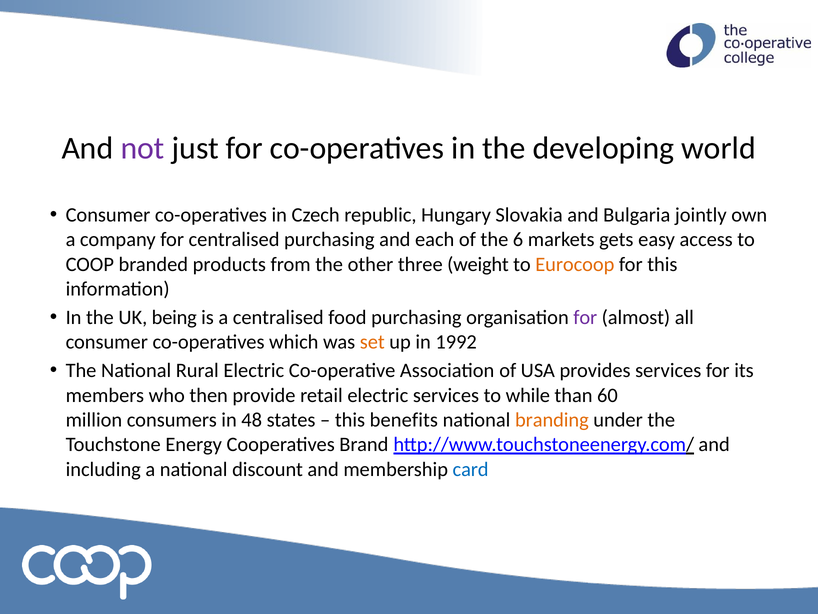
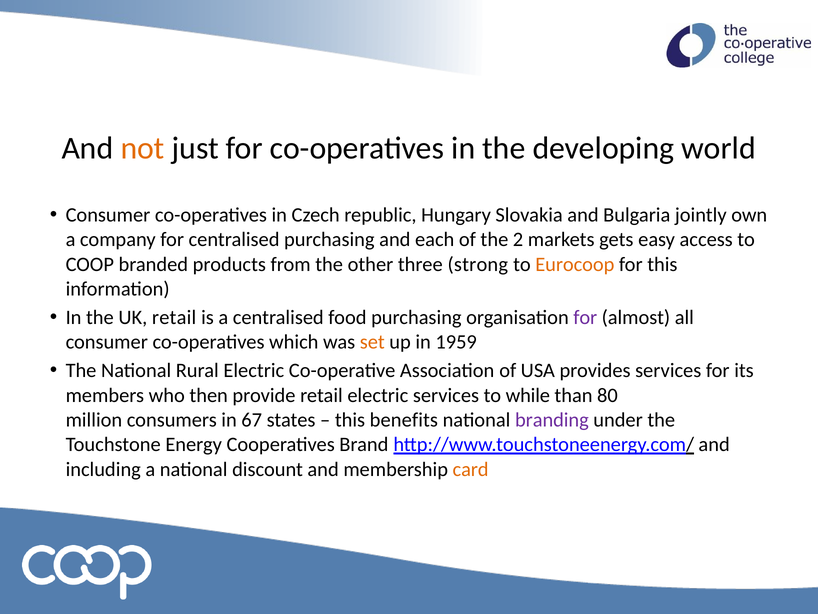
not colour: purple -> orange (143, 148)
6: 6 -> 2 (518, 240)
weight: weight -> strong (478, 264)
UK being: being -> retail (174, 317)
1992: 1992 -> 1959 (456, 342)
60: 60 -> 80 (607, 395)
48: 48 -> 67 (252, 419)
branding colour: orange -> purple (552, 419)
card colour: blue -> orange (471, 469)
